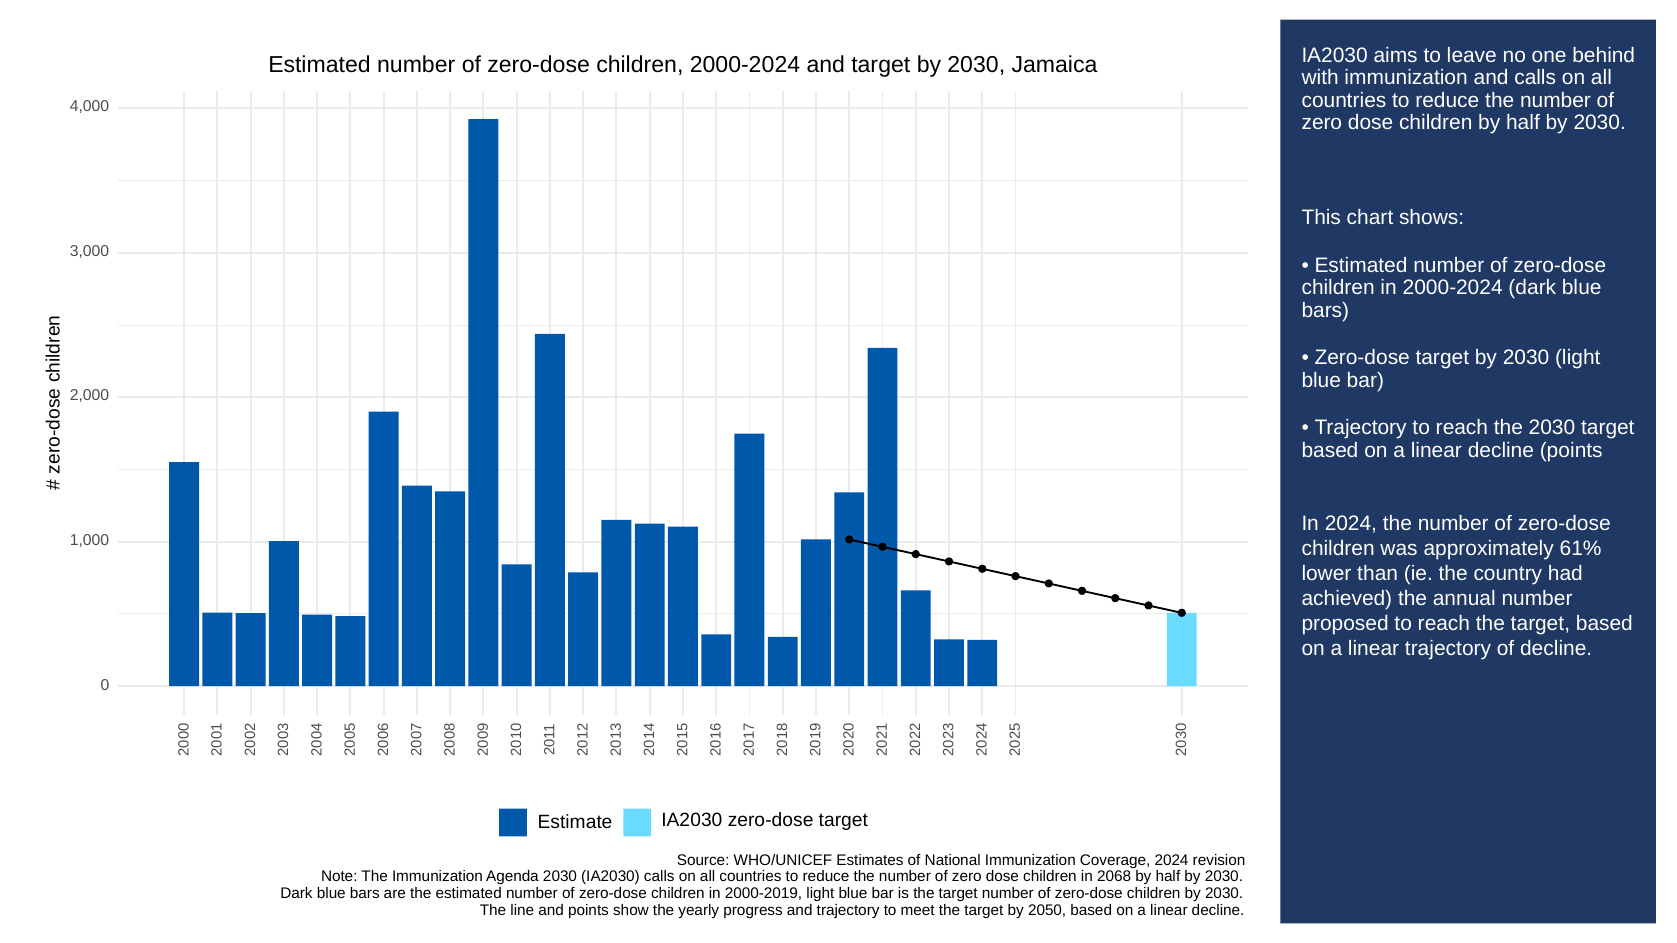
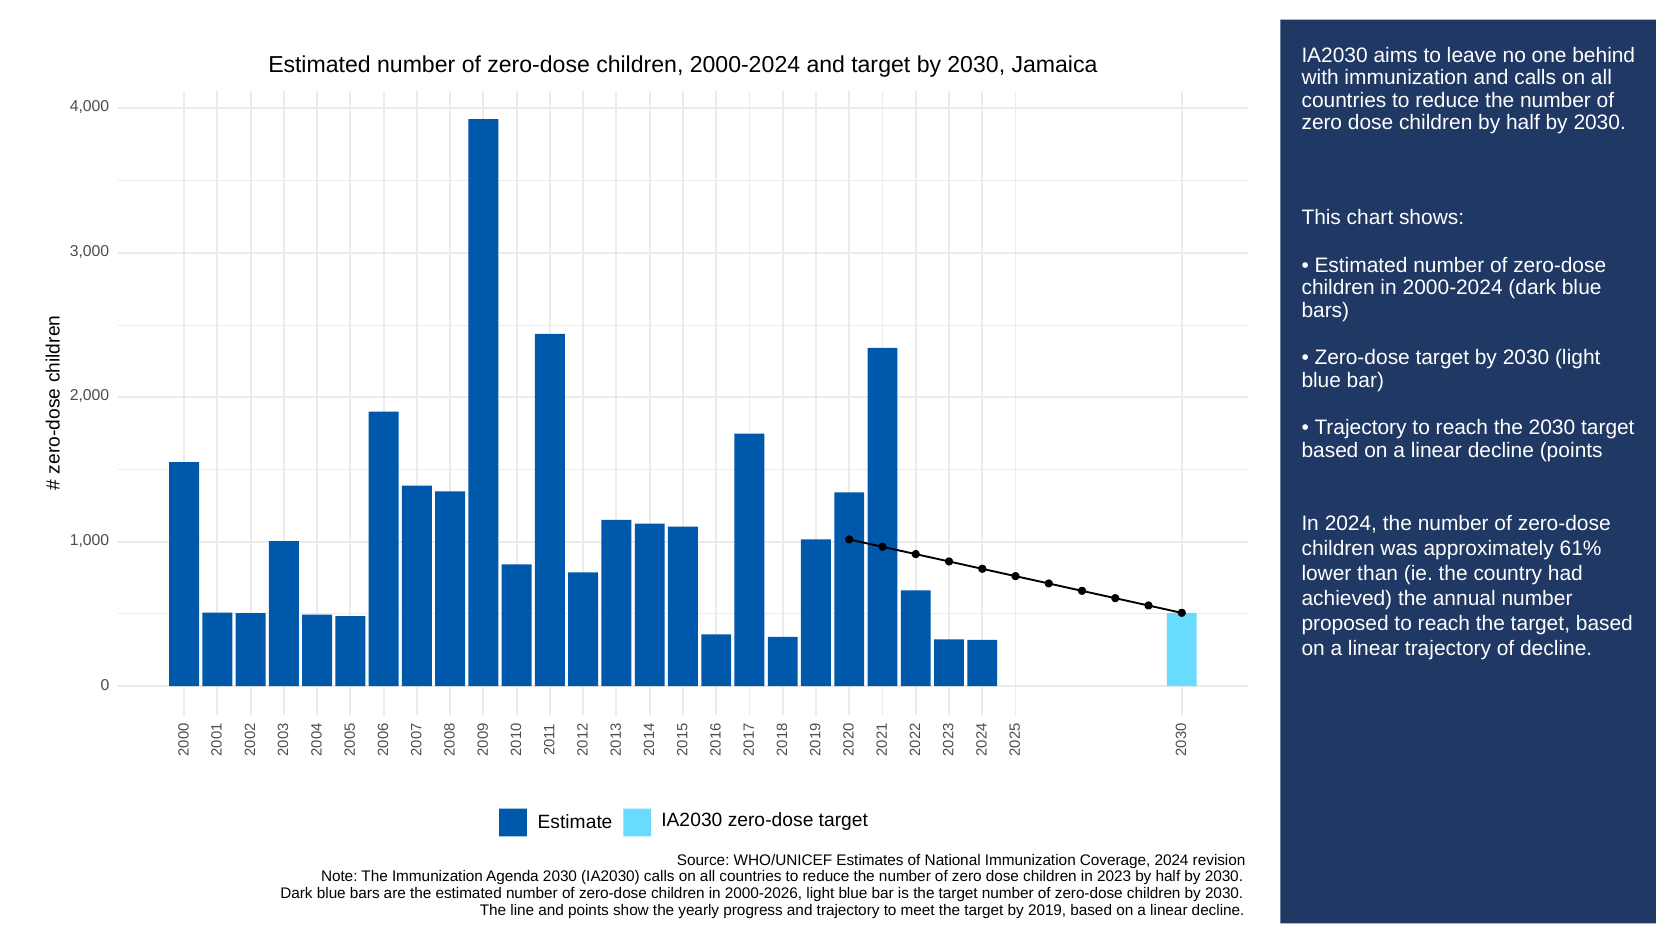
2068: 2068 -> 2023 (1114, 877)
2000-2019: 2000-2019 -> 2000-2026 (764, 894)
2050: 2050 -> 2019 (1047, 910)
